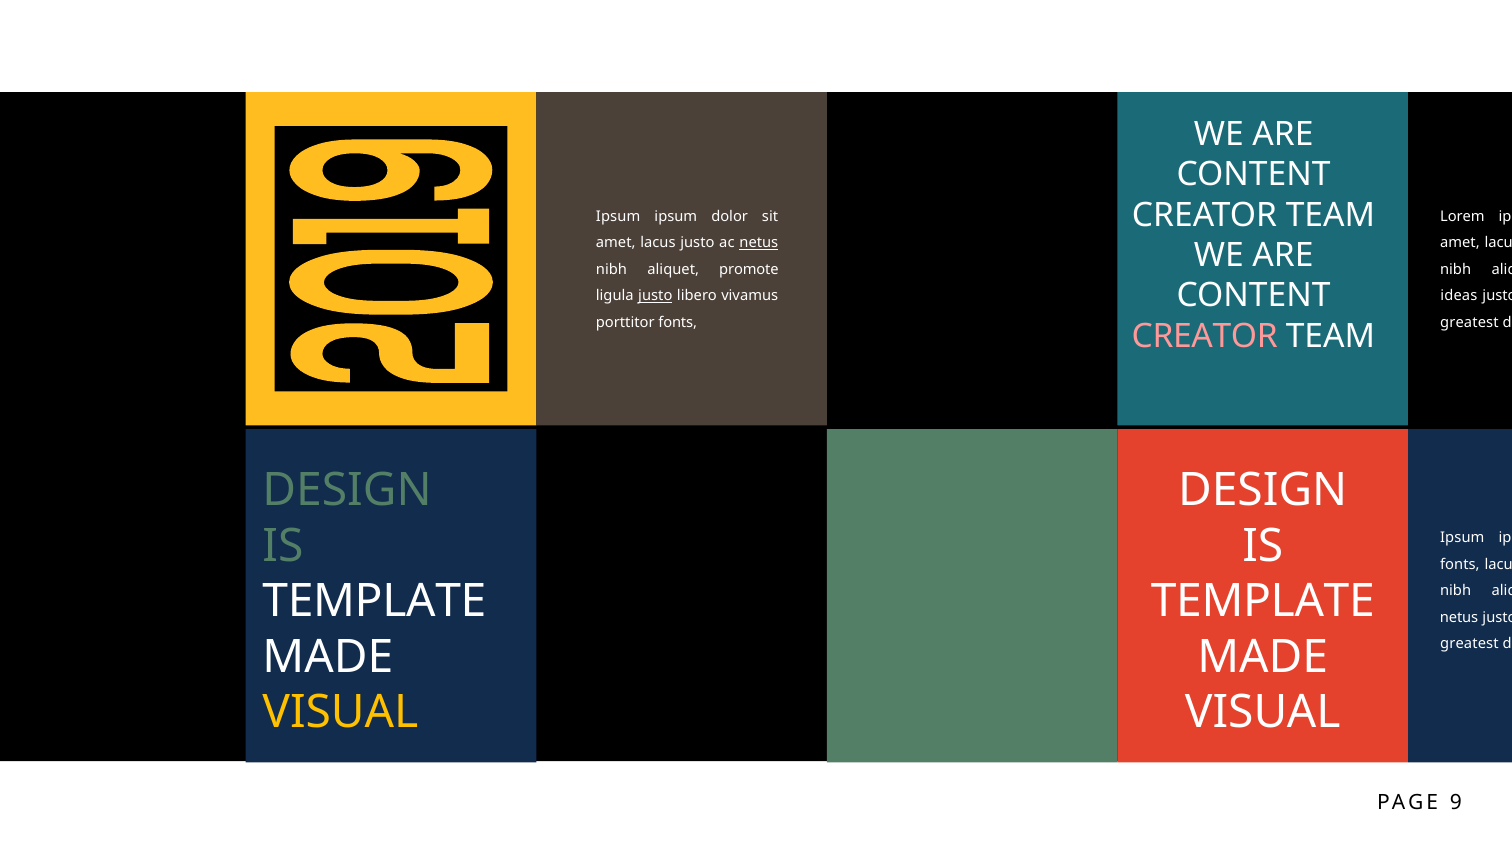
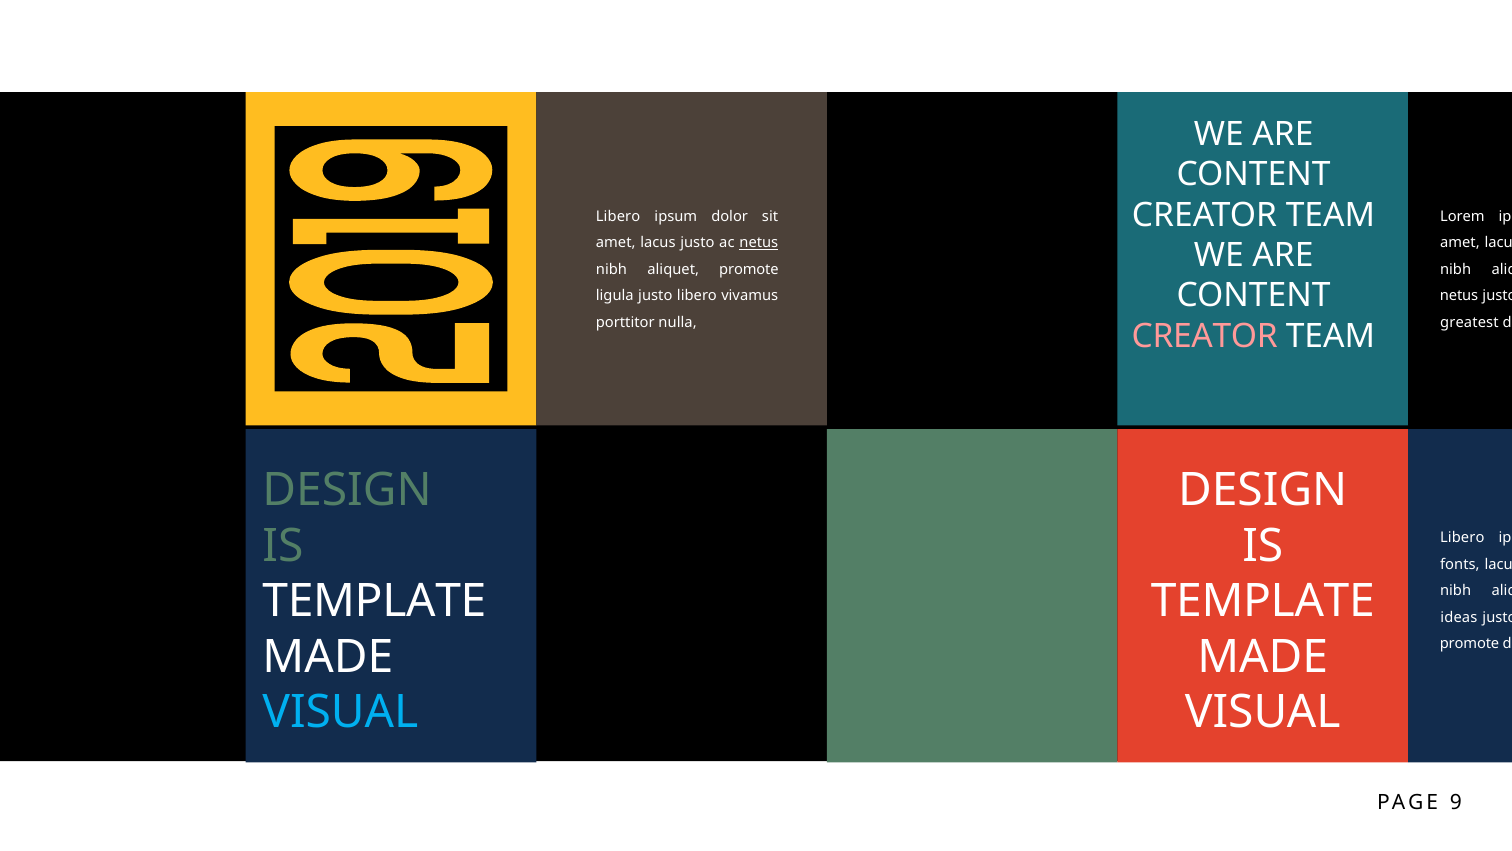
Ipsum: Ipsum -> Libero (618, 216)
justo underline: present -> none (655, 296)
ideas: ideas -> netus (1459, 296)
porttitor fonts: fonts -> nulla (678, 322)
Ipsum: Ipsum -> Libero (1462, 538)
netus: netus -> ideas (1459, 617)
greatest: greatest -> promote (1470, 644)
VISUAL colour: yellow -> light blue (340, 712)
